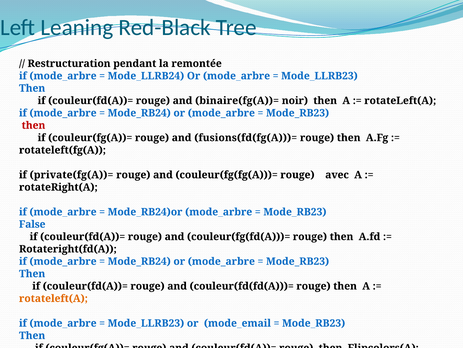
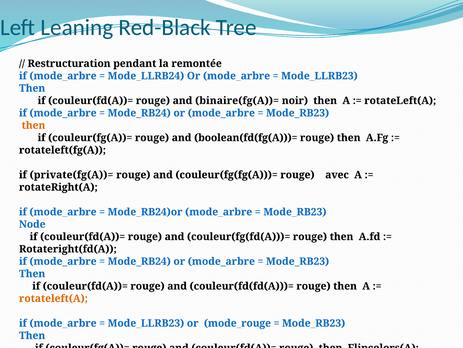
then colour: red -> orange (33, 125)
fusions(fd(fg(A)))=: fusions(fd(fg(A)))= -> boolean(fd(fg(A)))= (246, 137)
False: False -> Node (32, 224)
mode_email: mode_email -> mode_rouge (237, 323)
